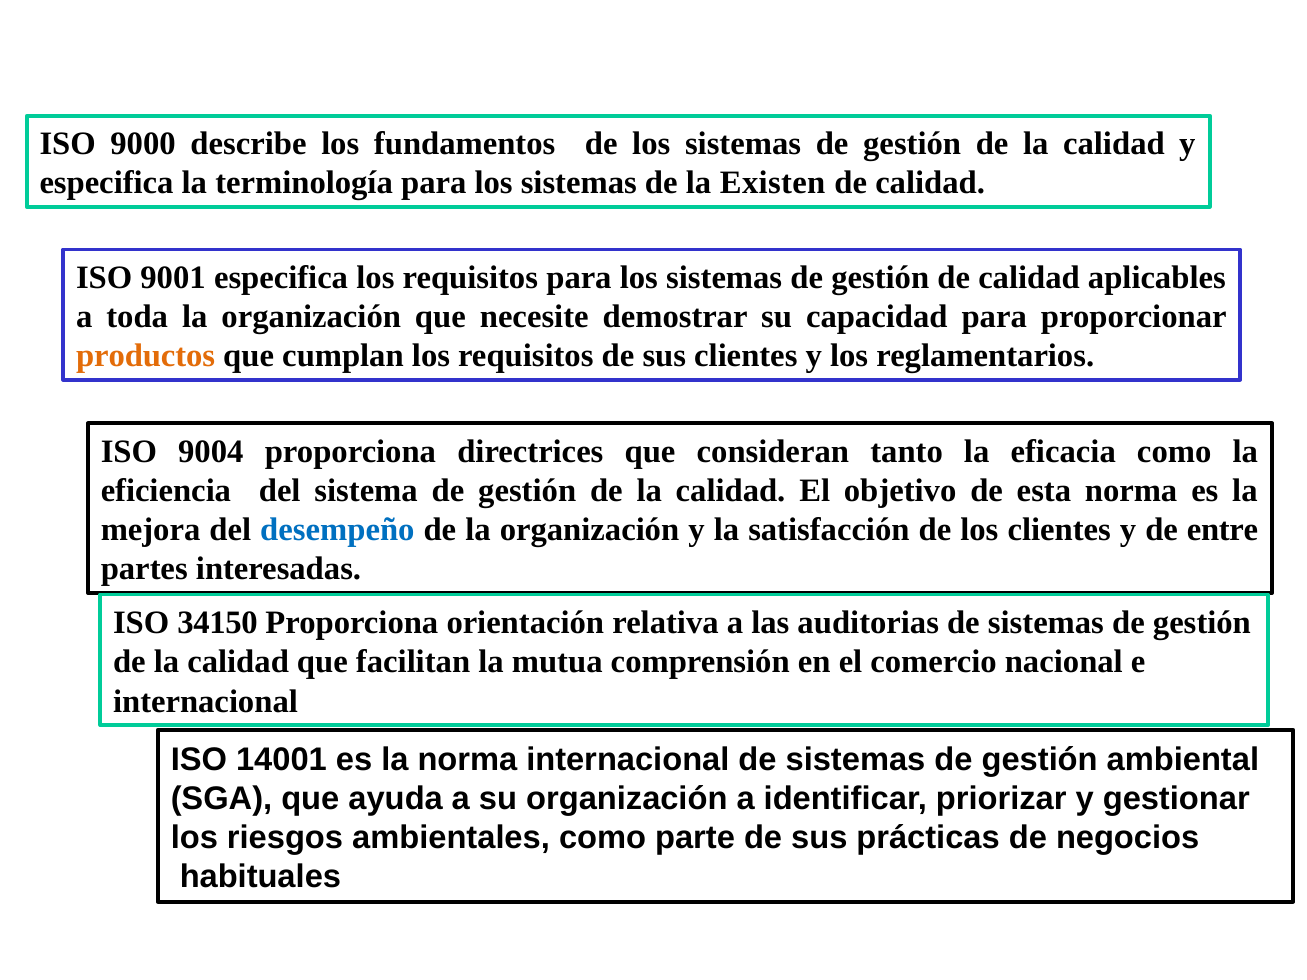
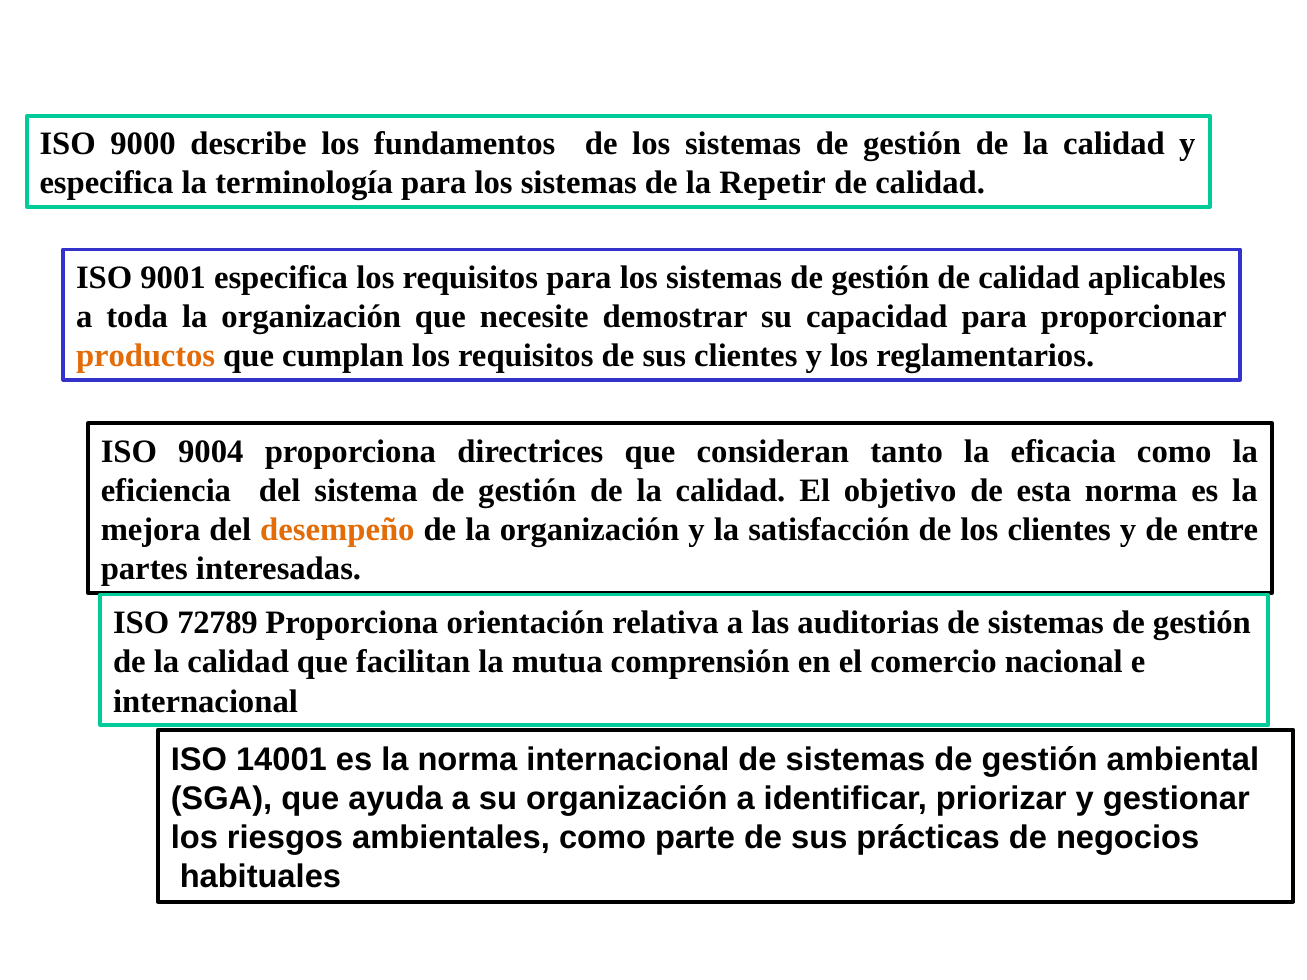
Existen: Existen -> Repetir (773, 183)
desempeño colour: blue -> orange (337, 530)
34150: 34150 -> 72789 (217, 623)
